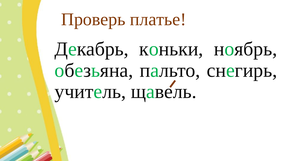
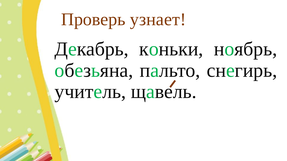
платье: платье -> узнает (158, 19)
